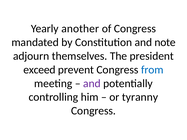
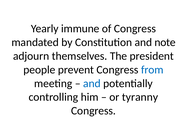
another: another -> immune (80, 29)
exceed: exceed -> people (39, 70)
and colour: purple -> blue (92, 84)
